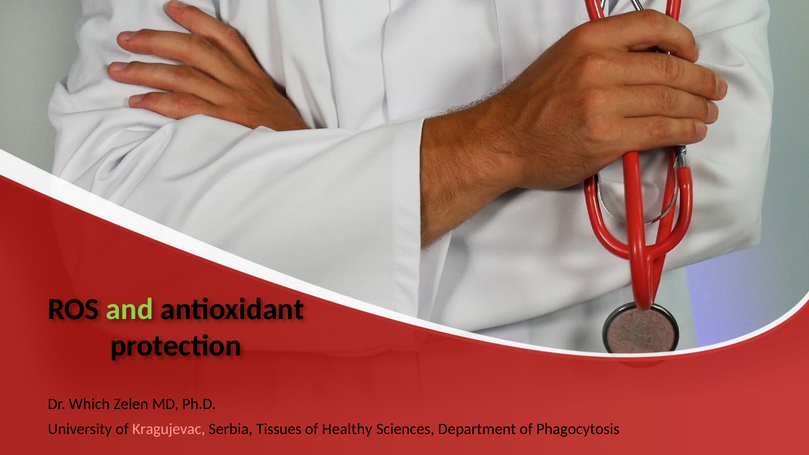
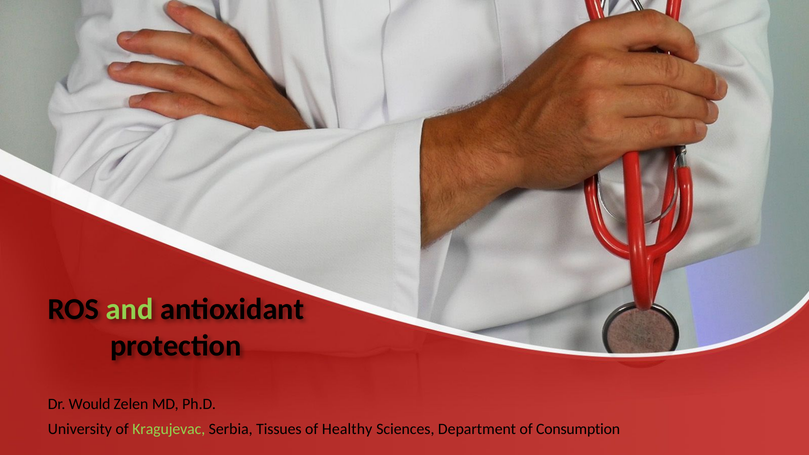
Which: Which -> Would (90, 404)
Kragujevac colour: pink -> light green (169, 429)
Phagocytosis: Phagocytosis -> Consumption (578, 429)
